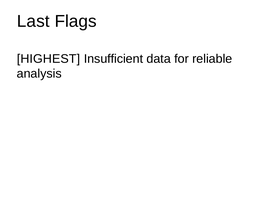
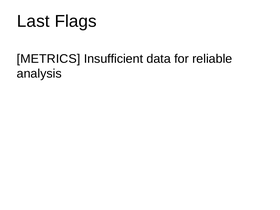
HIGHEST: HIGHEST -> METRICS (49, 59)
